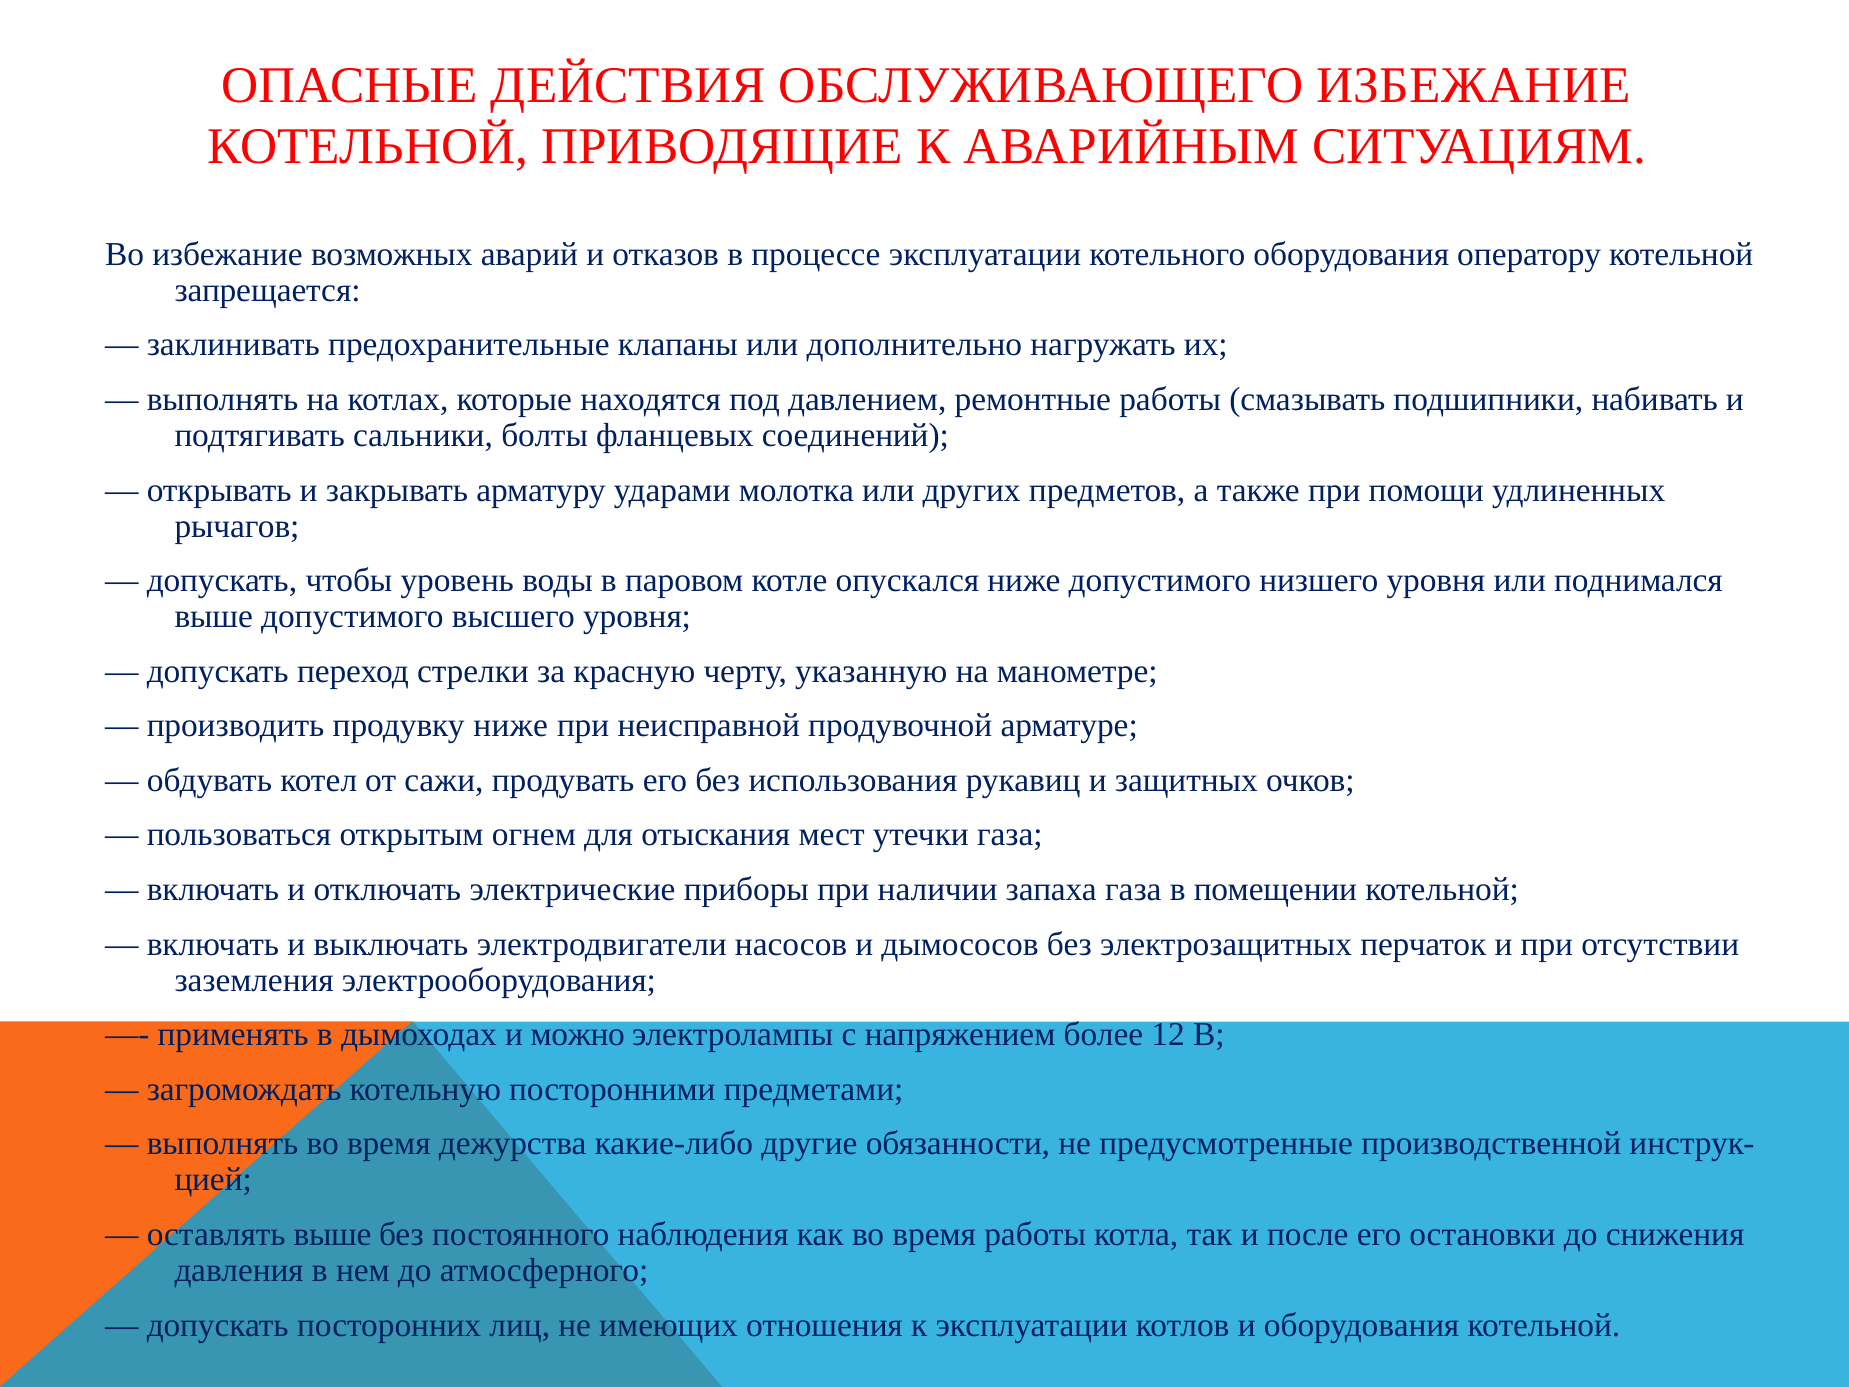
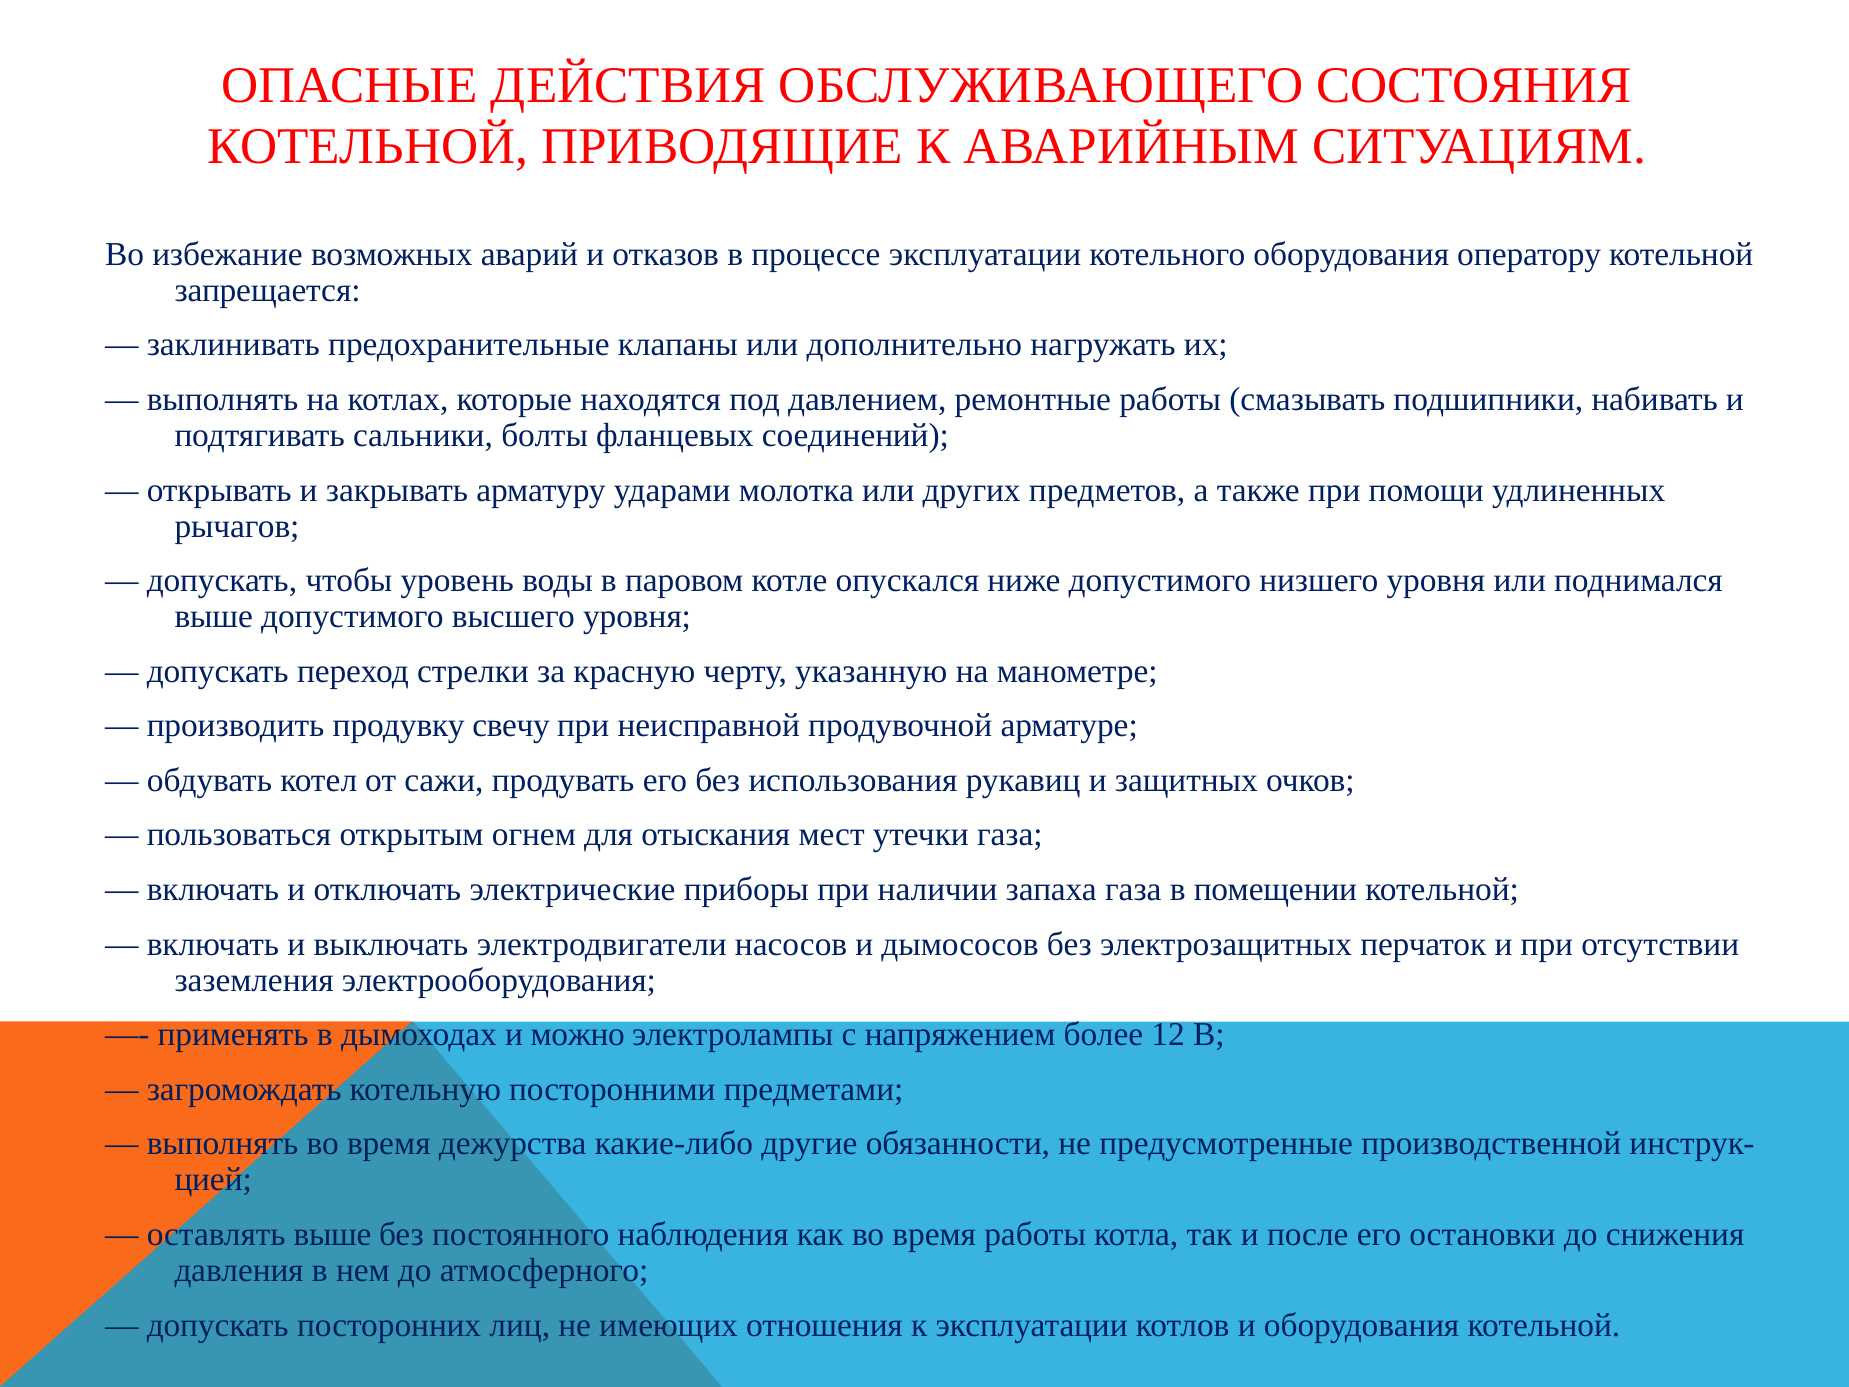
ОБСЛУЖИВАЮЩЕГО ИЗБЕЖАНИЕ: ИЗБЕЖАНИЕ -> СОСТОЯНИЯ (1474, 85)
продувку ниже: ниже -> свечу (511, 726)
